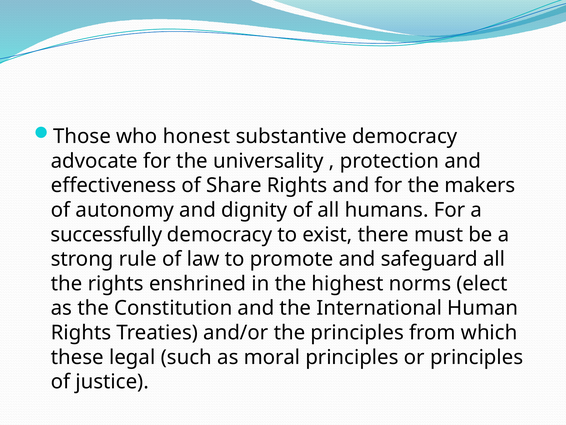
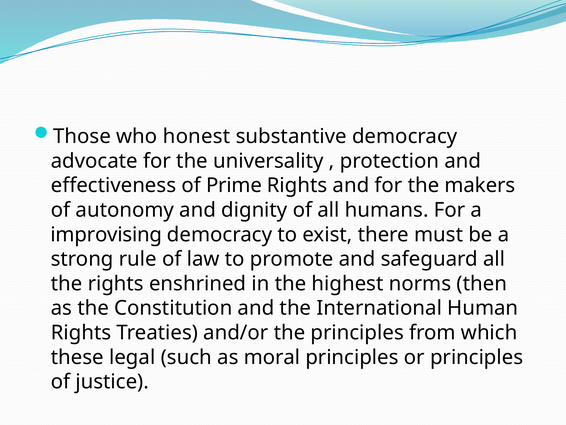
Share: Share -> Prime (234, 185)
successfully: successfully -> improvising (106, 234)
elect: elect -> then (482, 283)
